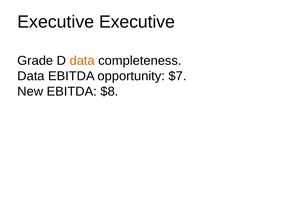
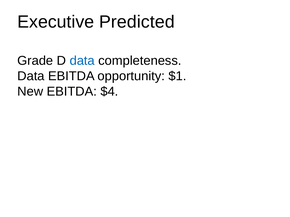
Executive Executive: Executive -> Predicted (137, 22)
data colour: orange -> blue (82, 61)
$7: $7 -> $1 (177, 76)
$8: $8 -> $4 (109, 92)
